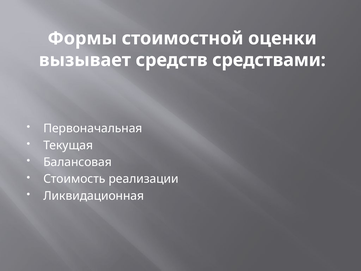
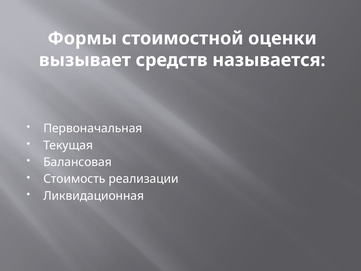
средствами: средствами -> называется (269, 60)
